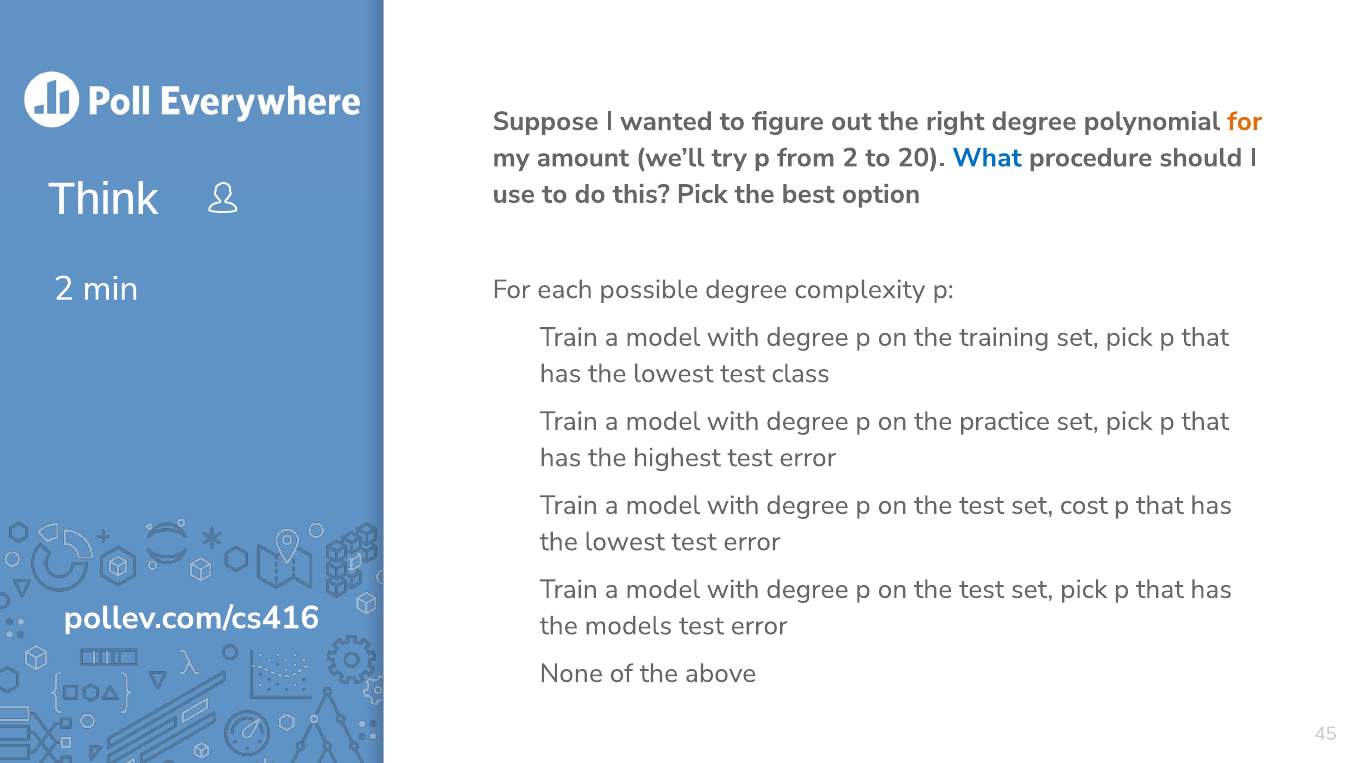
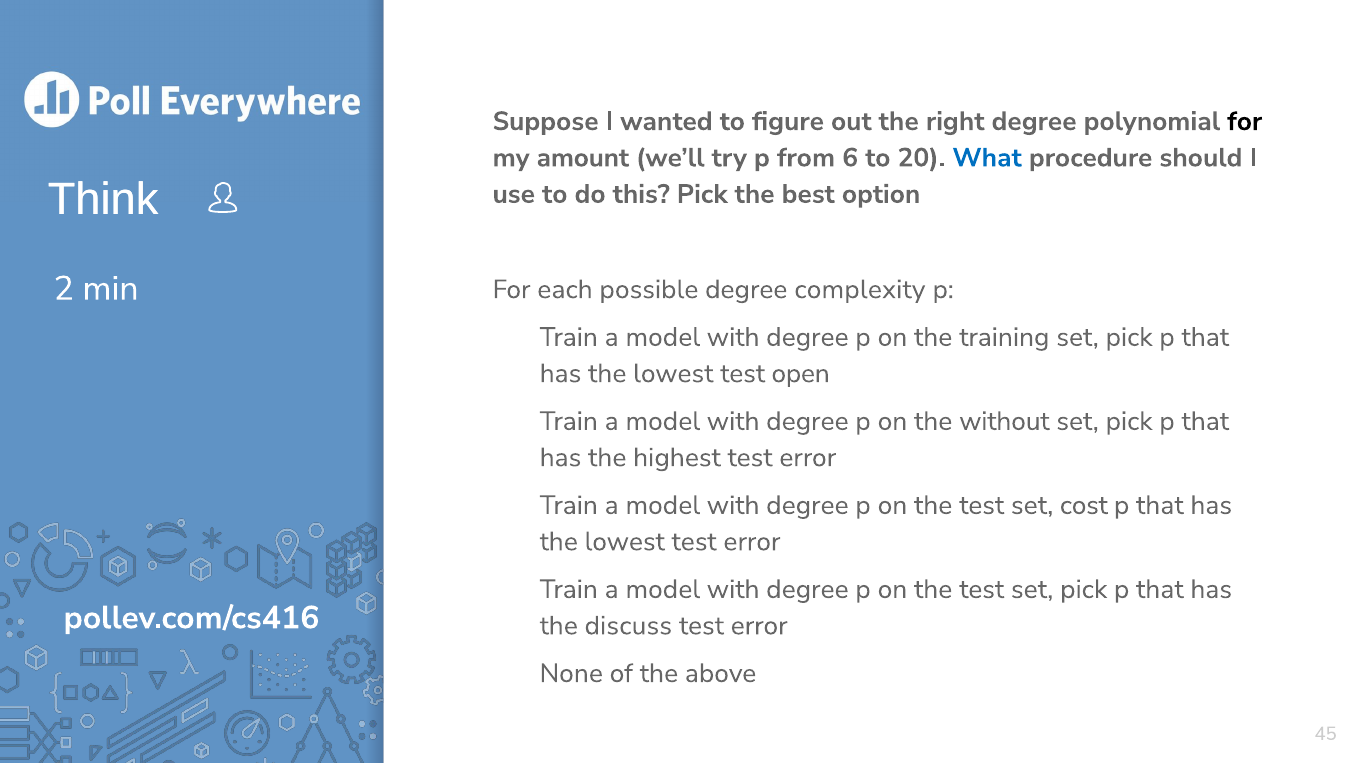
for colour: orange -> black (1245, 121)
from 2: 2 -> 6 (850, 158)
class: class -> open (801, 373)
practice: practice -> without (1004, 421)
models: models -> discuss (628, 625)
